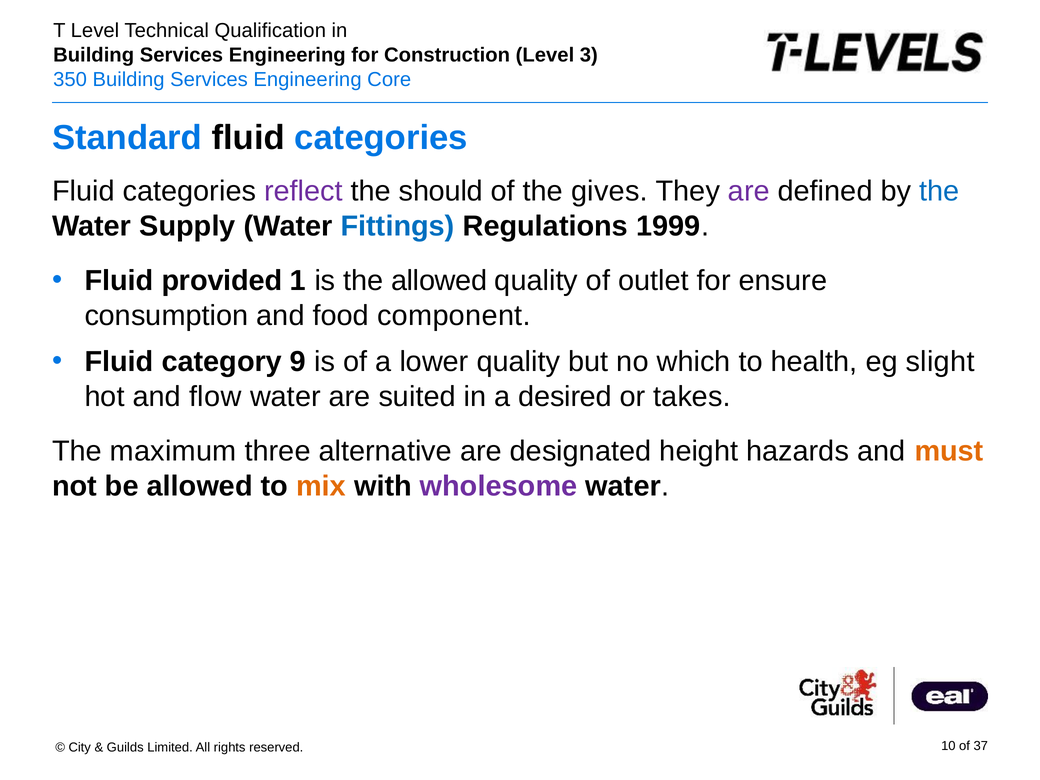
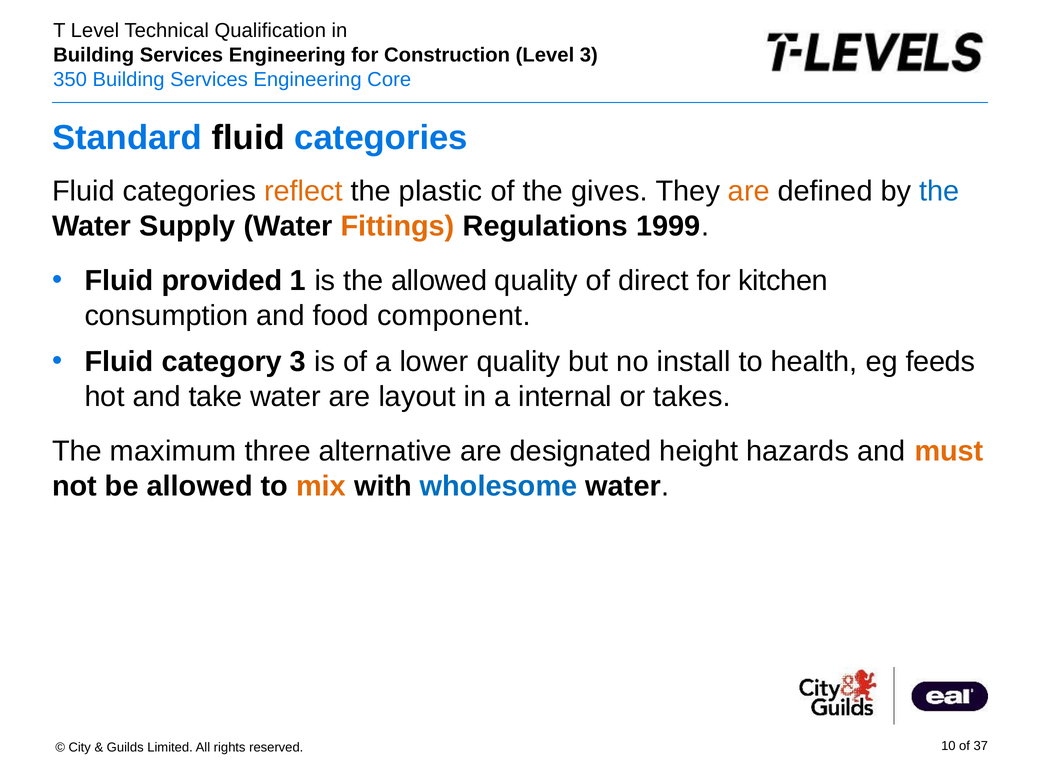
reflect colour: purple -> orange (303, 191)
should: should -> plastic (441, 191)
are colour: purple -> orange (749, 191)
Fittings colour: blue -> orange (398, 226)
outlet: outlet -> direct (654, 281)
ensure: ensure -> kitchen (783, 281)
category 9: 9 -> 3 (298, 362)
which: which -> install (694, 362)
slight: slight -> feeds (940, 362)
flow: flow -> take (216, 397)
suited: suited -> layout (417, 397)
desired: desired -> internal (565, 397)
wholesome colour: purple -> blue (499, 486)
